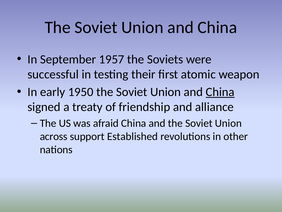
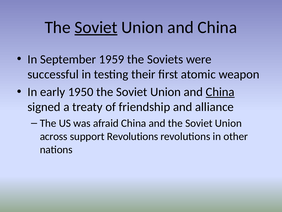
Soviet underline: none -> present (96, 27)
1957: 1957 -> 1959 (112, 59)
support Established: Established -> Revolutions (133, 136)
